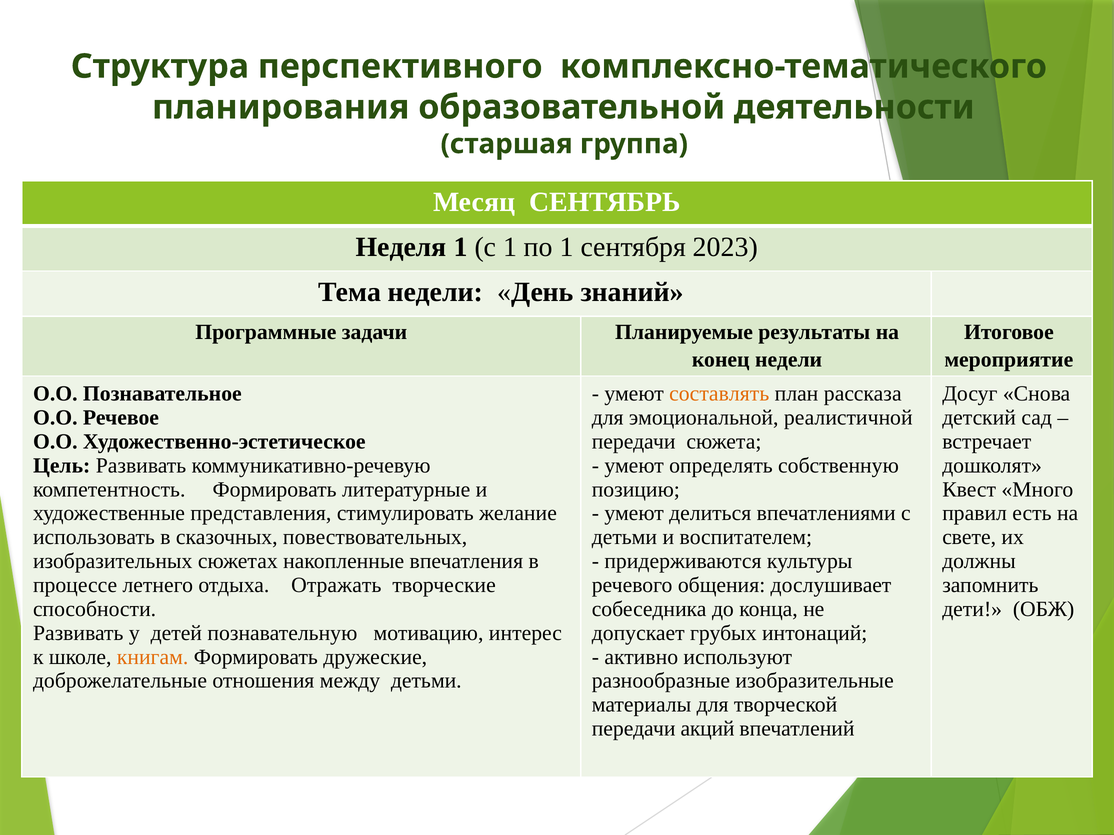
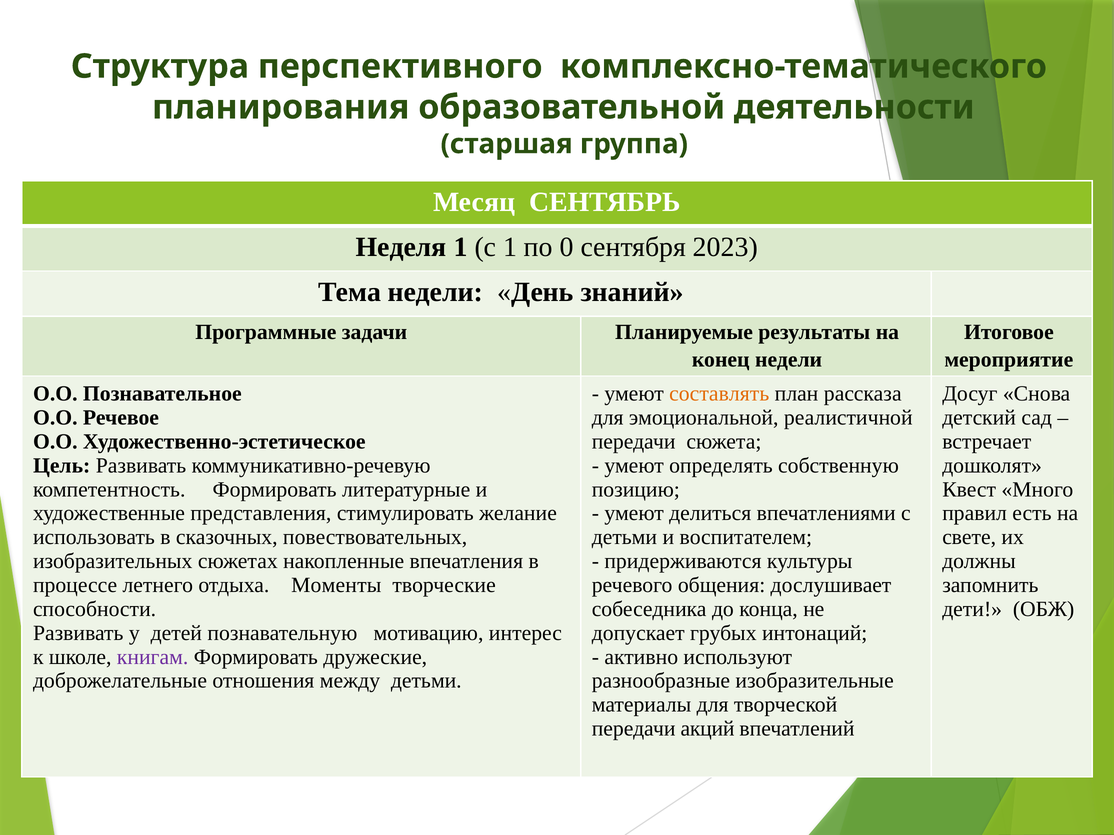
по 1: 1 -> 0 (567, 247)
Отражать: Отражать -> Моменты (336, 585)
книгам colour: orange -> purple (153, 657)
